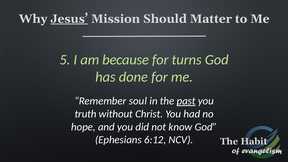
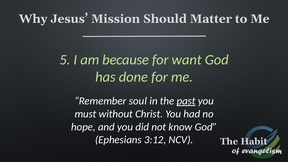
Jesus underline: present -> none (69, 19)
turns: turns -> want (187, 60)
truth: truth -> must (86, 114)
6:12: 6:12 -> 3:12 (155, 140)
